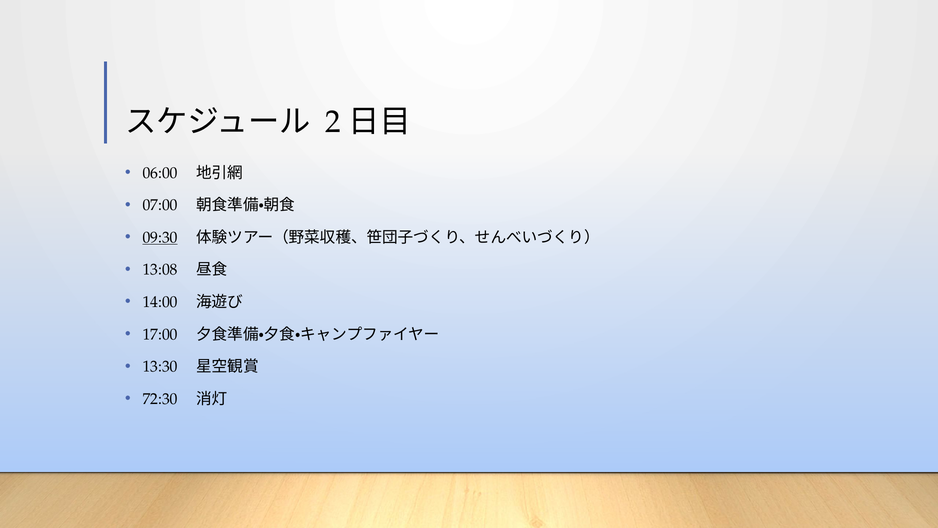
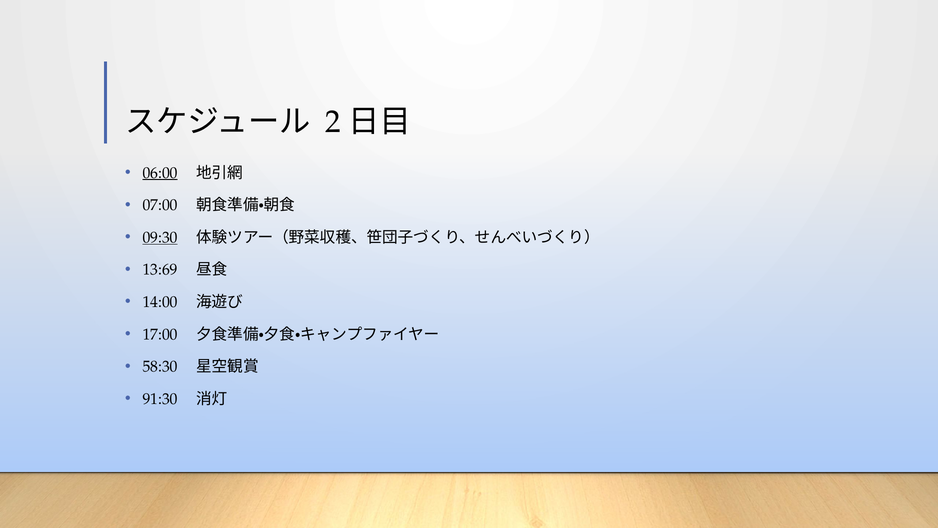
06:00 underline: none -> present (160, 173)
13:08: 13:08 -> 13:69 (160, 270)
13:30: 13:30 -> 58:30 (160, 366)
72:30: 72:30 -> 91:30 (160, 399)
